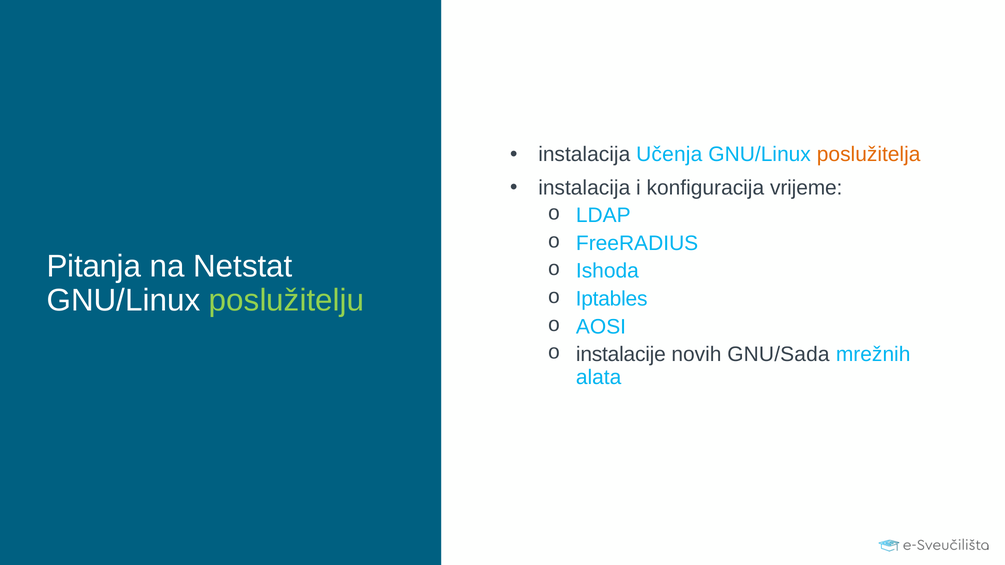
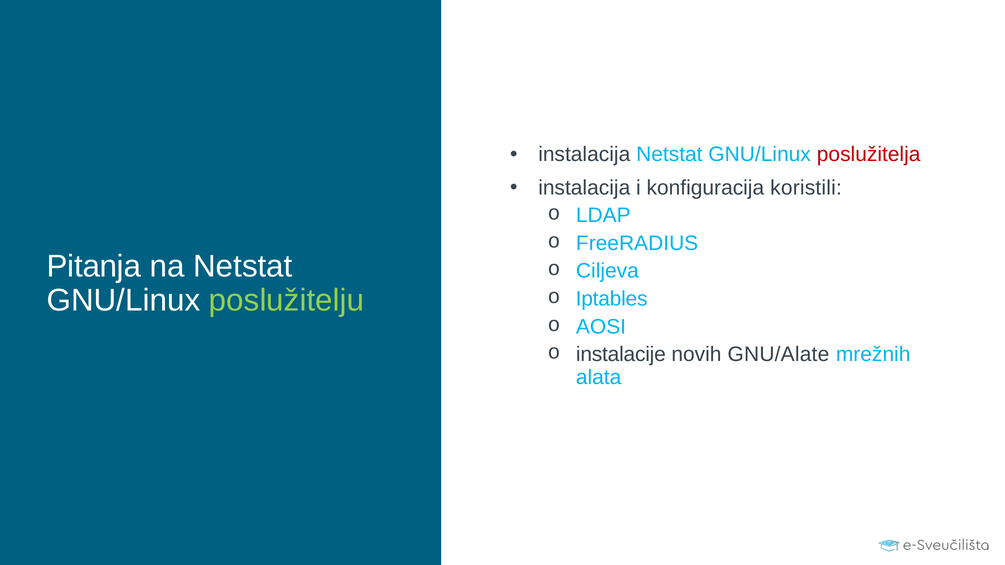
instalacija Učenja: Učenja -> Netstat (669, 155)
poslužitelja colour: orange -> red (869, 155)
vrijeme: vrijeme -> koristili (806, 188)
Ishoda: Ishoda -> Ciljeva (607, 271)
GNU/Sada: GNU/Sada -> GNU/Alate (778, 355)
